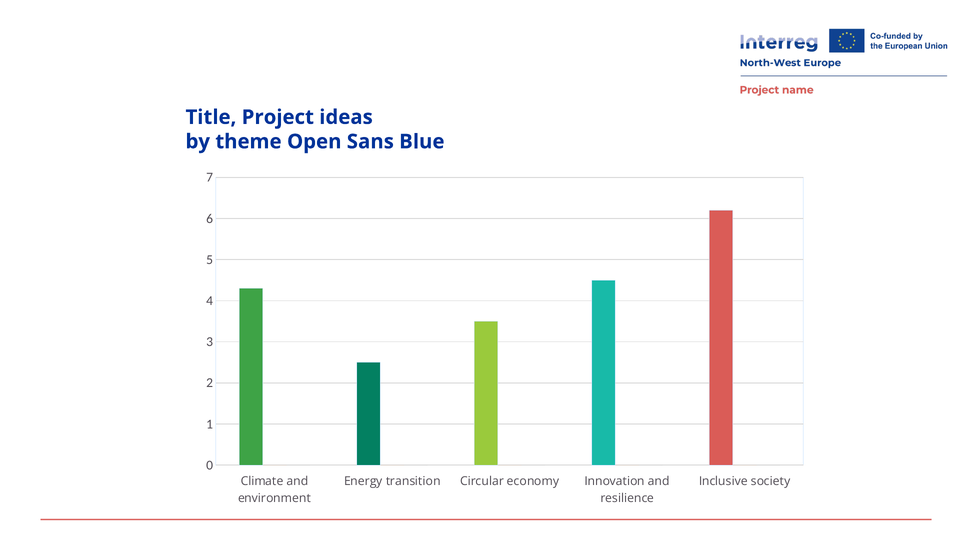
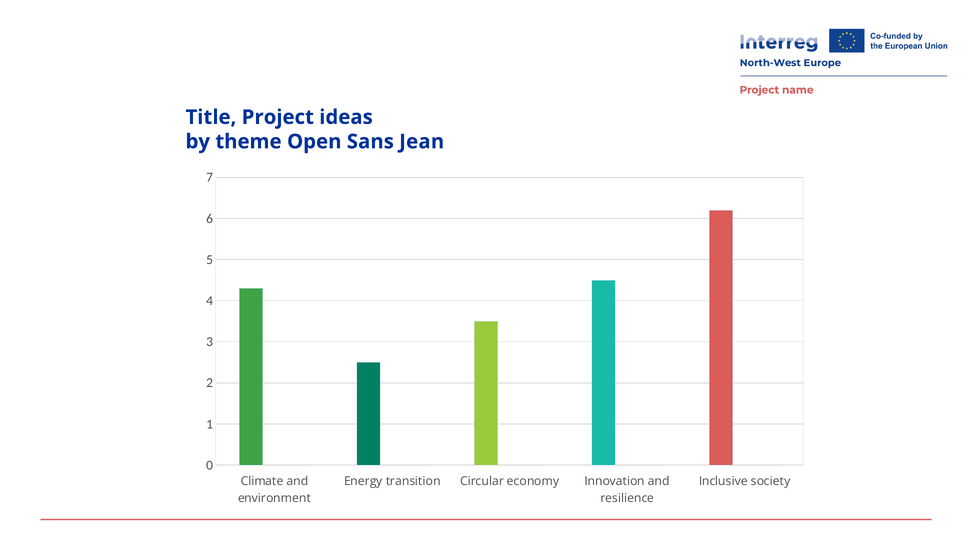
Blue: Blue -> Jean (422, 142)
